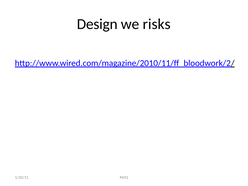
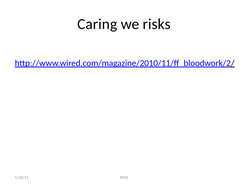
Design: Design -> Caring (97, 24)
